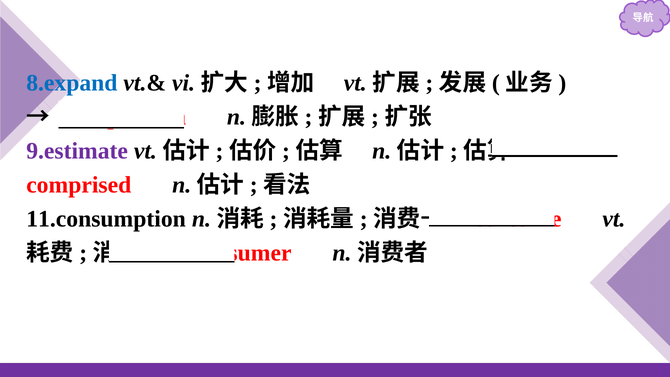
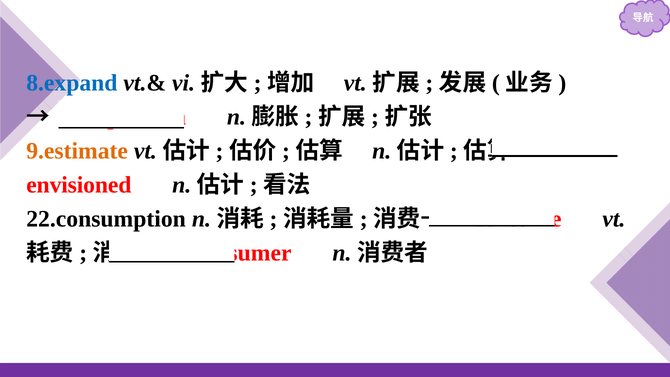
9.estimate colour: purple -> orange (77, 151)
comprised: comprised -> envisioned (79, 185)
11.consumption: 11.consumption -> 22.consumption (106, 219)
